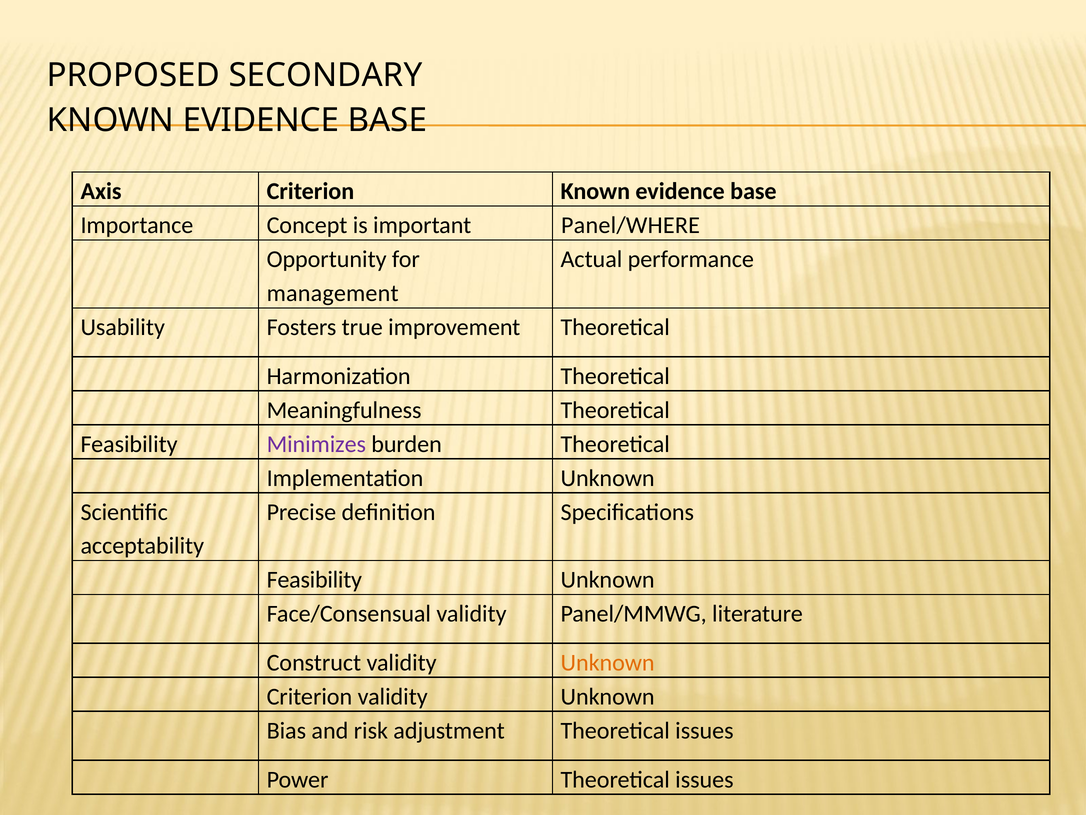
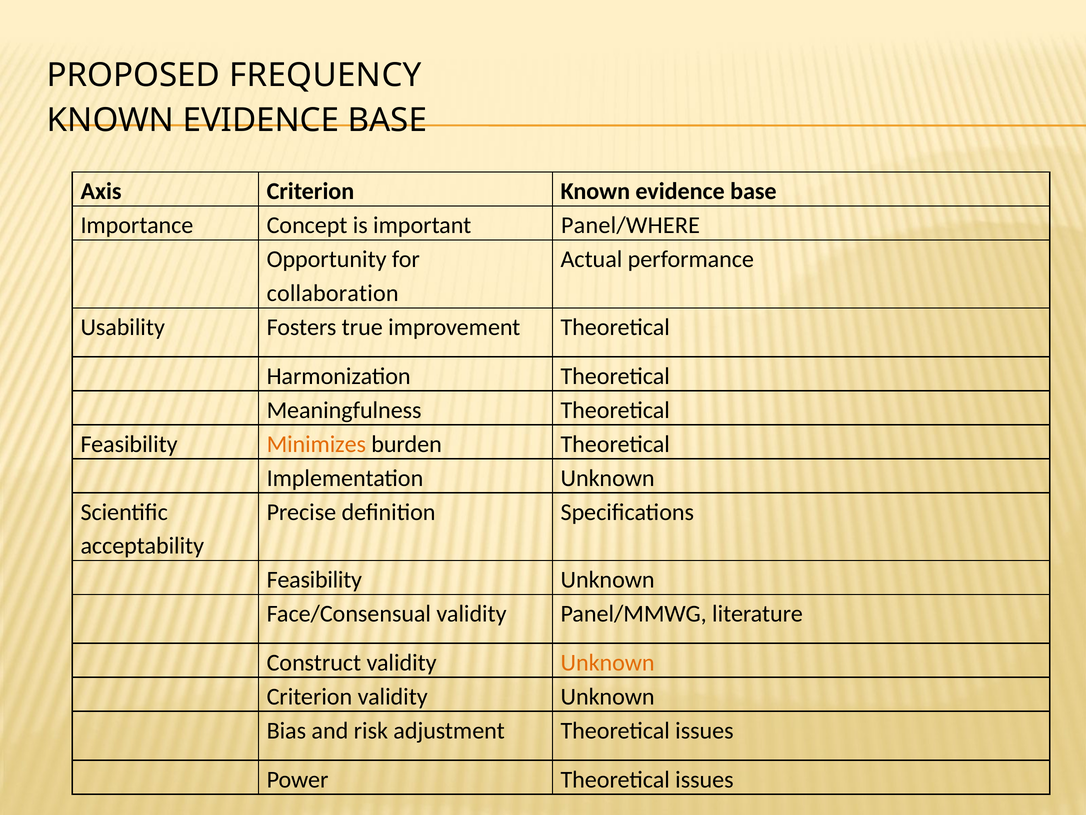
SECONDARY: SECONDARY -> FREQUENCY (325, 75)
management: management -> collaboration (333, 293)
Minimizes colour: purple -> orange (316, 444)
